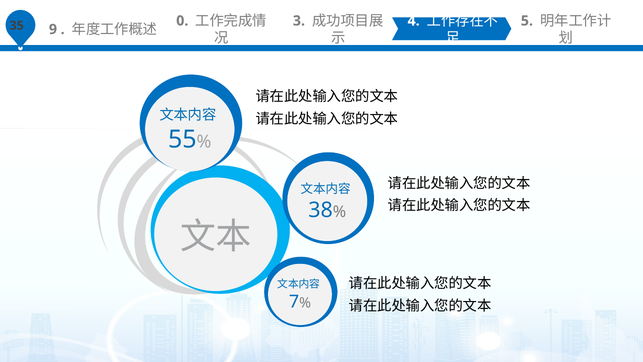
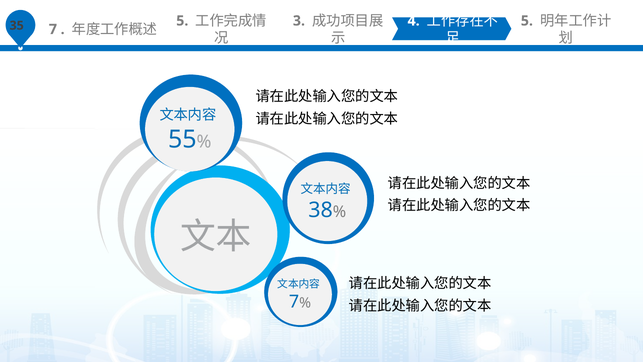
9: 9 -> 7 (53, 29)
0: 0 -> 5 (182, 21)
